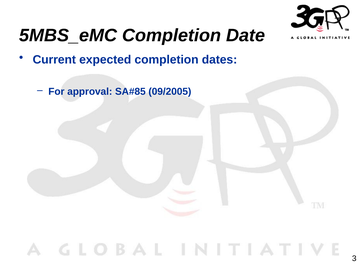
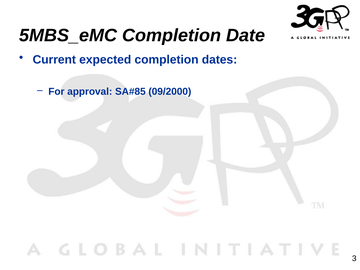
09/2005: 09/2005 -> 09/2000 (170, 92)
